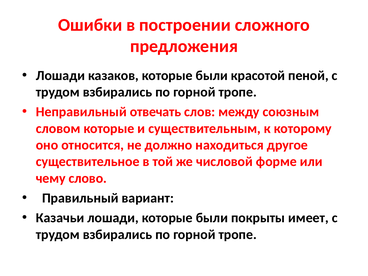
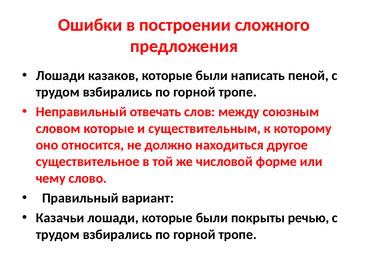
красотой: красотой -> написать (258, 75)
имеет: имеет -> речью (308, 218)
